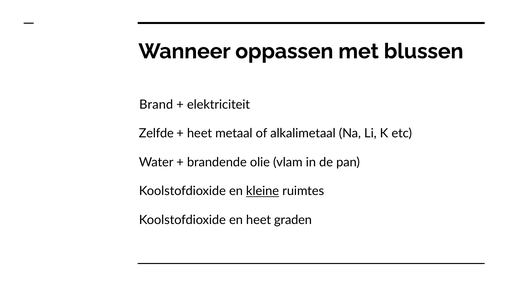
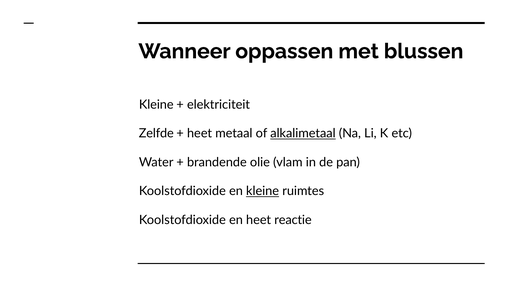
Brand: Brand -> Kleine (156, 105)
alkalimetaal underline: none -> present (303, 133)
graden: graden -> reactie (293, 220)
